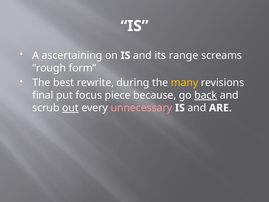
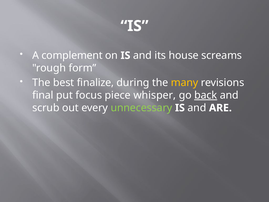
ascertaining: ascertaining -> complement (72, 55)
range: range -> house (184, 55)
rewrite: rewrite -> finalize (95, 83)
because: because -> whisper (155, 95)
out underline: present -> none (70, 108)
unnecessary colour: pink -> light green (141, 108)
